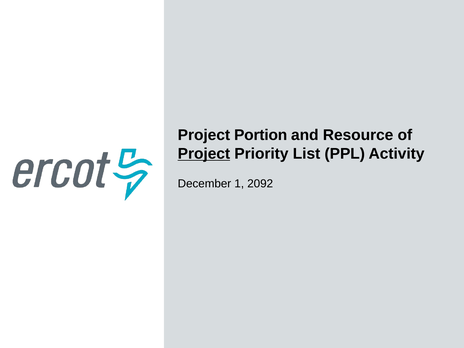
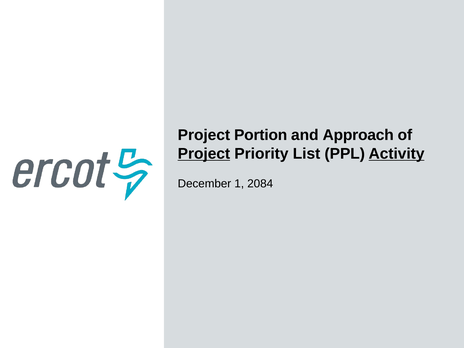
Resource: Resource -> Approach (358, 135)
Activity underline: none -> present (397, 154)
2092: 2092 -> 2084 (260, 184)
